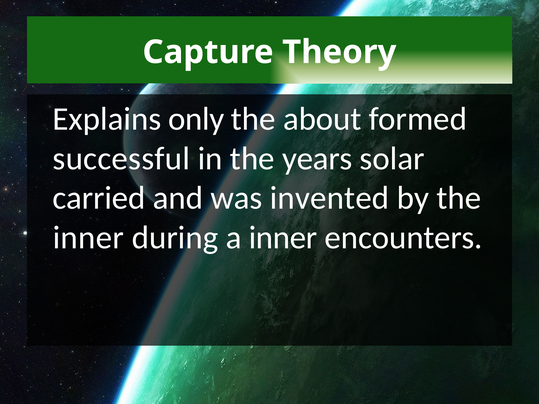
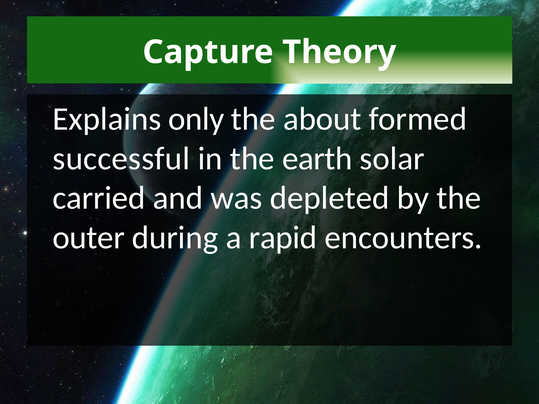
years: years -> earth (317, 159)
invented: invented -> depleted (330, 198)
inner: inner -> outer (89, 238)
a inner: inner -> rapid (283, 238)
